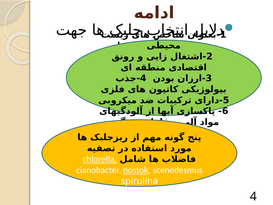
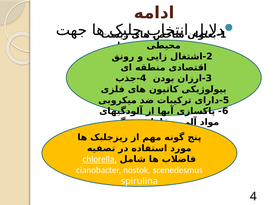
nostok underline: present -> none (136, 170)
